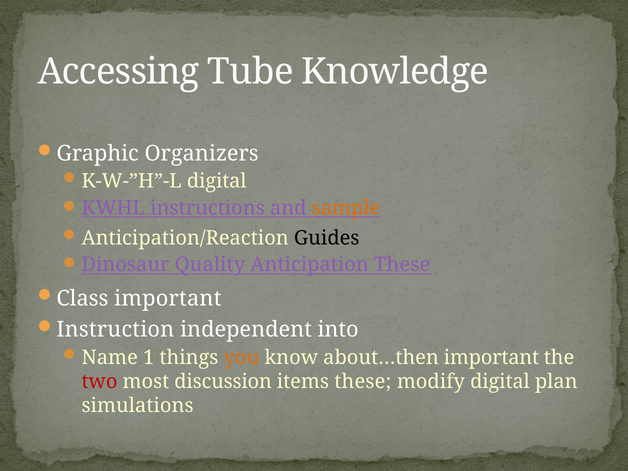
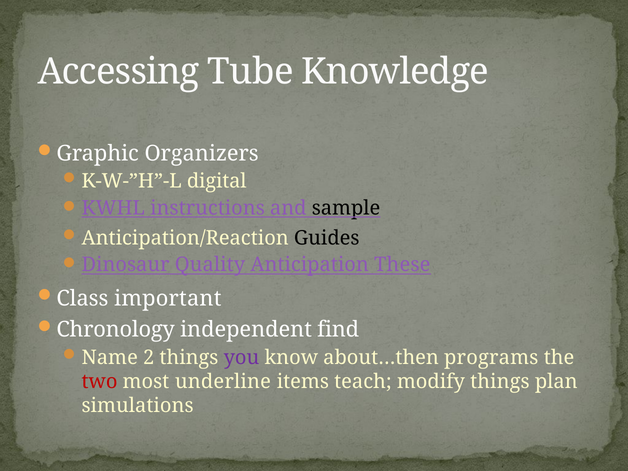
sample colour: orange -> black (346, 208)
Instruction: Instruction -> Chronology (116, 330)
into: into -> find (338, 330)
1: 1 -> 2 (149, 357)
you colour: orange -> purple (241, 357)
about…then important: important -> programs (491, 357)
discussion: discussion -> underline (223, 381)
items these: these -> teach (363, 381)
modify digital: digital -> things (500, 381)
